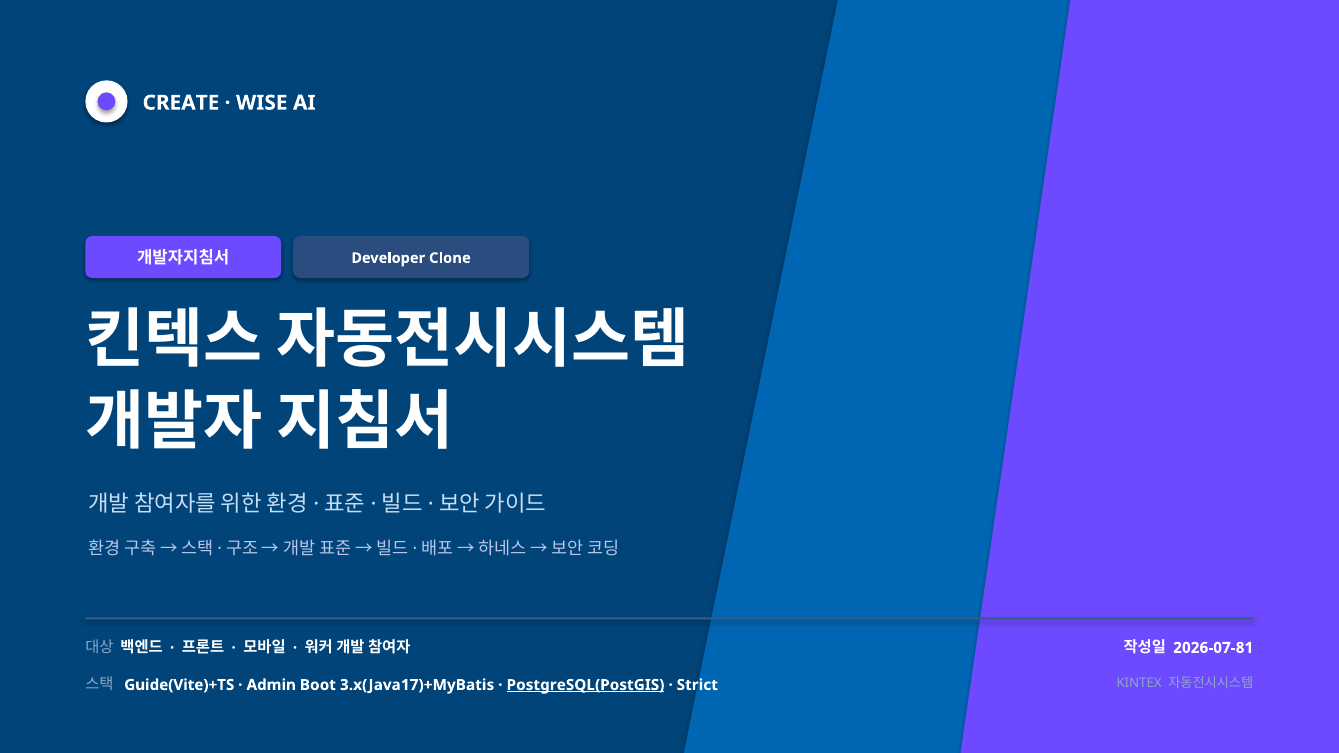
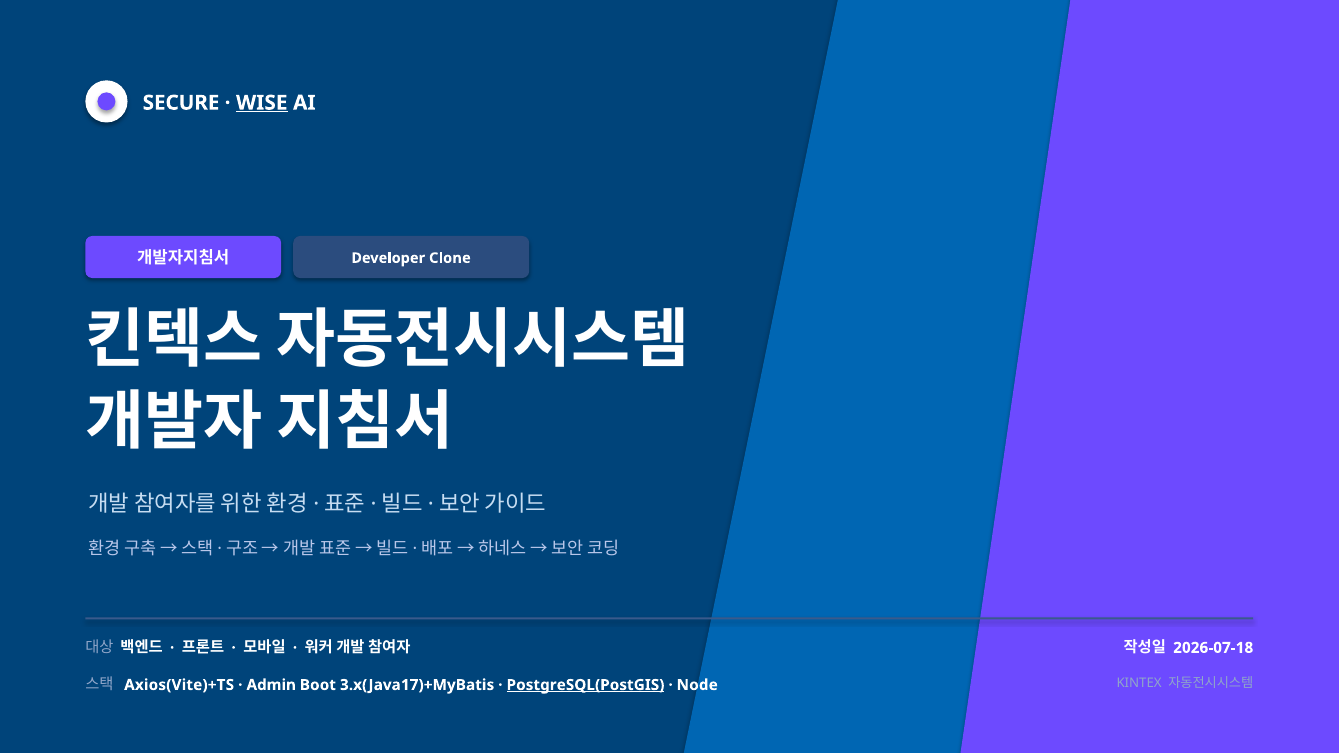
CREATE: CREATE -> SECURE (181, 103)
WISE underline: none -> present (262, 103)
2026-07-81: 2026-07-81 -> 2026-07-18 (1213, 648)
Guide(Vite)+TS: Guide(Vite)+TS -> Axios(Vite)+TS (179, 685)
Strict: Strict -> Node (697, 685)
